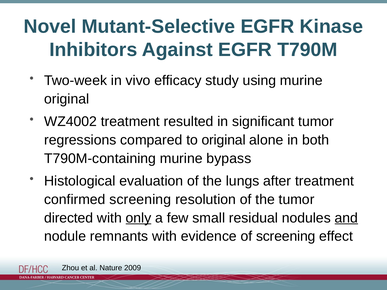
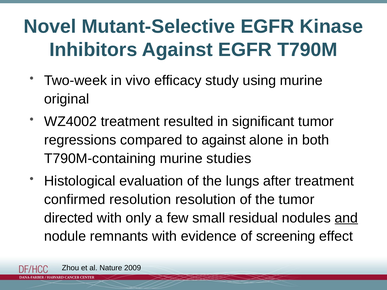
to original: original -> against (224, 140)
bypass: bypass -> studies (229, 159)
confirmed screening: screening -> resolution (140, 200)
only underline: present -> none (138, 218)
